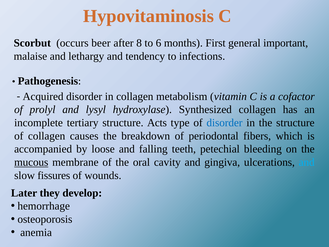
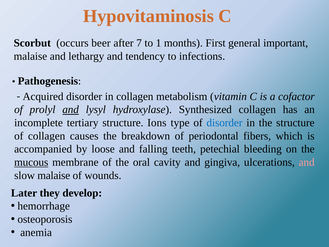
8: 8 -> 7 (139, 43)
6: 6 -> 1 (159, 43)
and underline: none -> present (71, 109)
Acts: Acts -> Ions (157, 123)
and colour: light blue -> pink (307, 162)
slow fissures: fissures -> malaise (54, 175)
